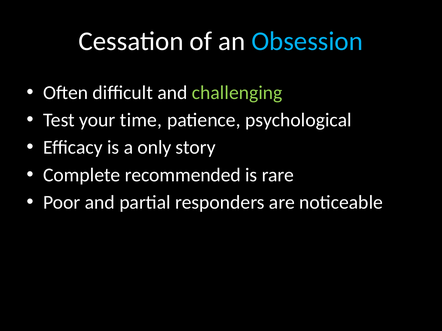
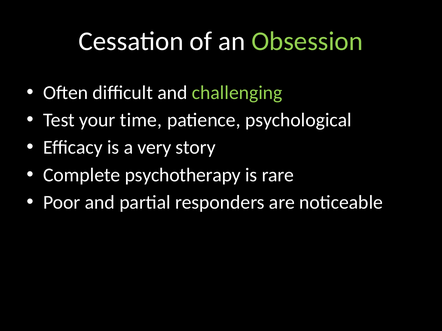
Obsession colour: light blue -> light green (307, 41)
only: only -> very (154, 148)
recommended: recommended -> psychotherapy (183, 175)
